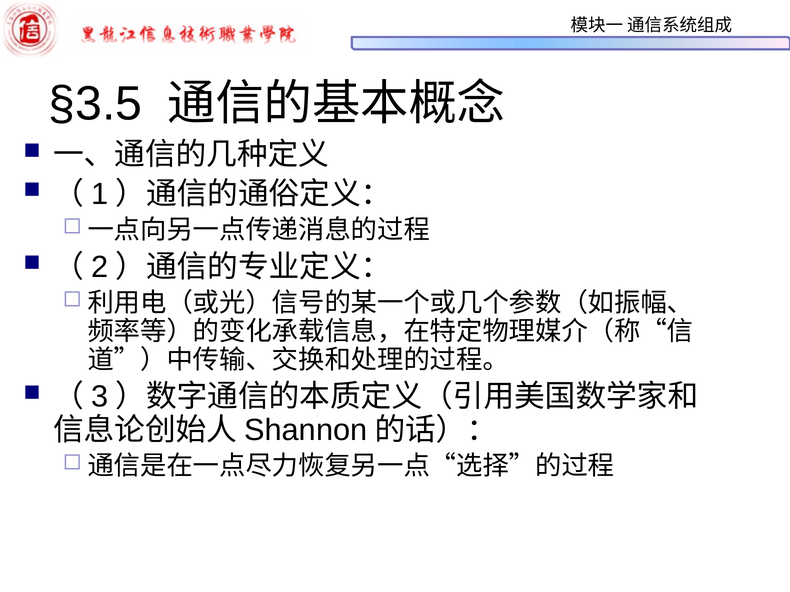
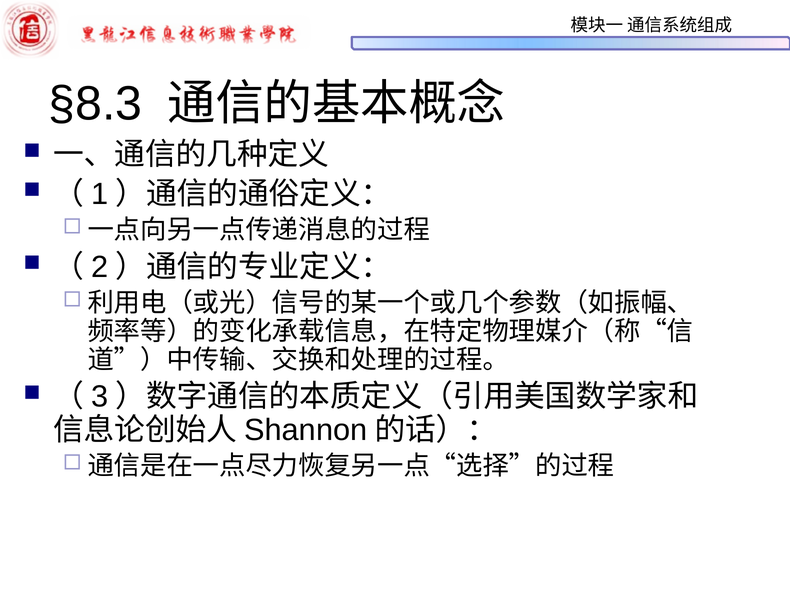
§3.5: §3.5 -> §8.3 (95, 104)
